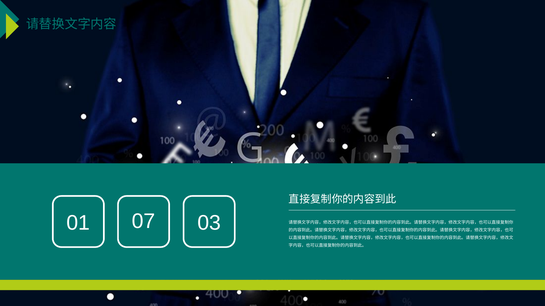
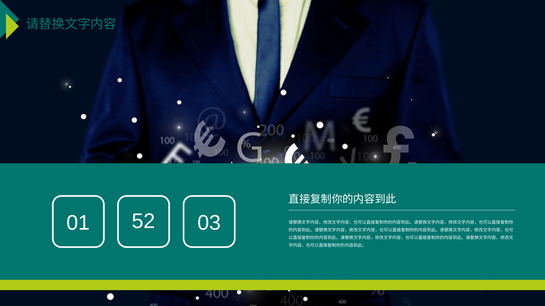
07: 07 -> 52 (144, 222)
